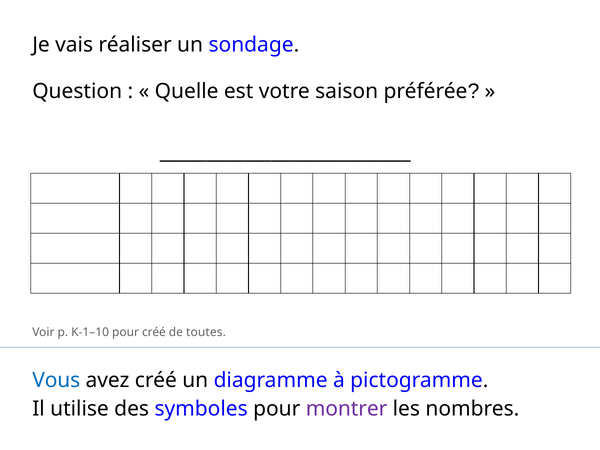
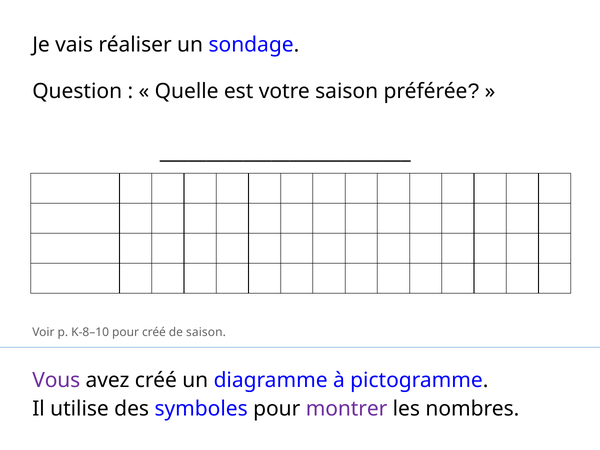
K-1–10: K-1–10 -> K-8–10 (90, 332)
de toutes: toutes -> saison (206, 332)
Vous colour: blue -> purple (56, 380)
